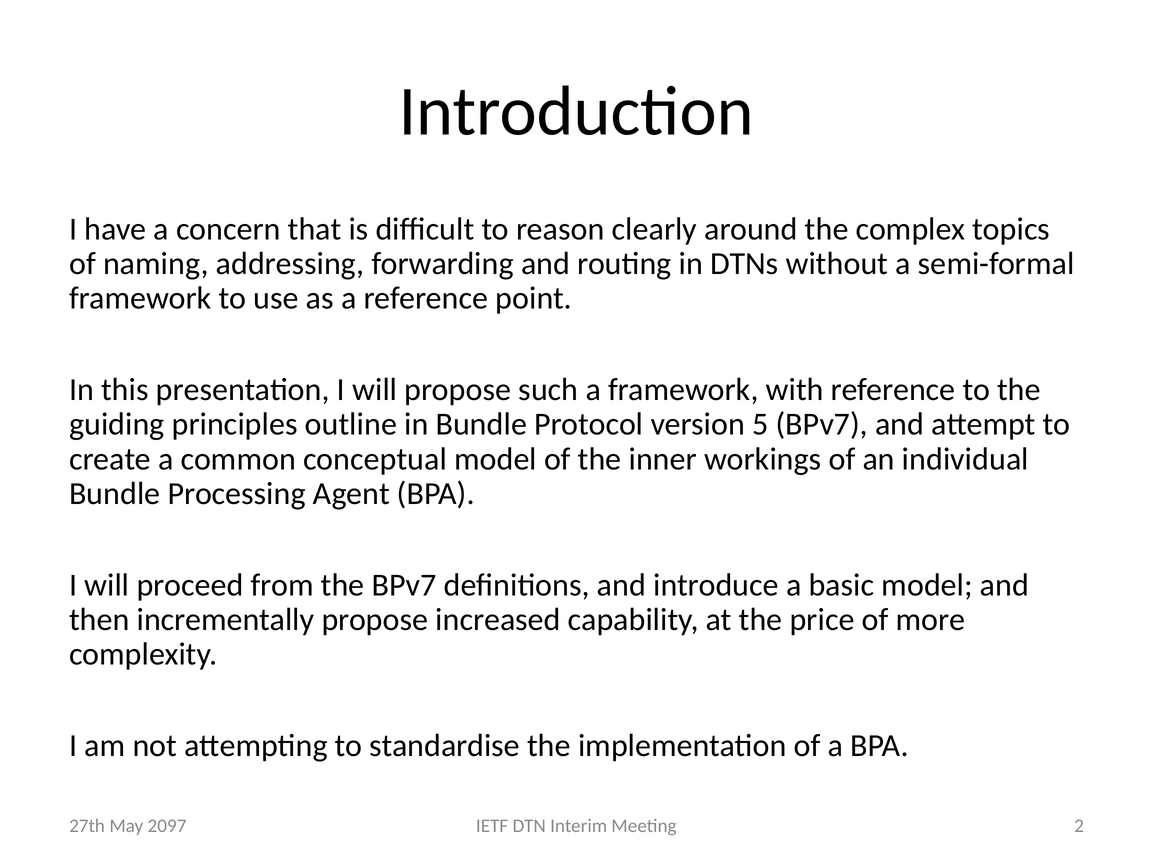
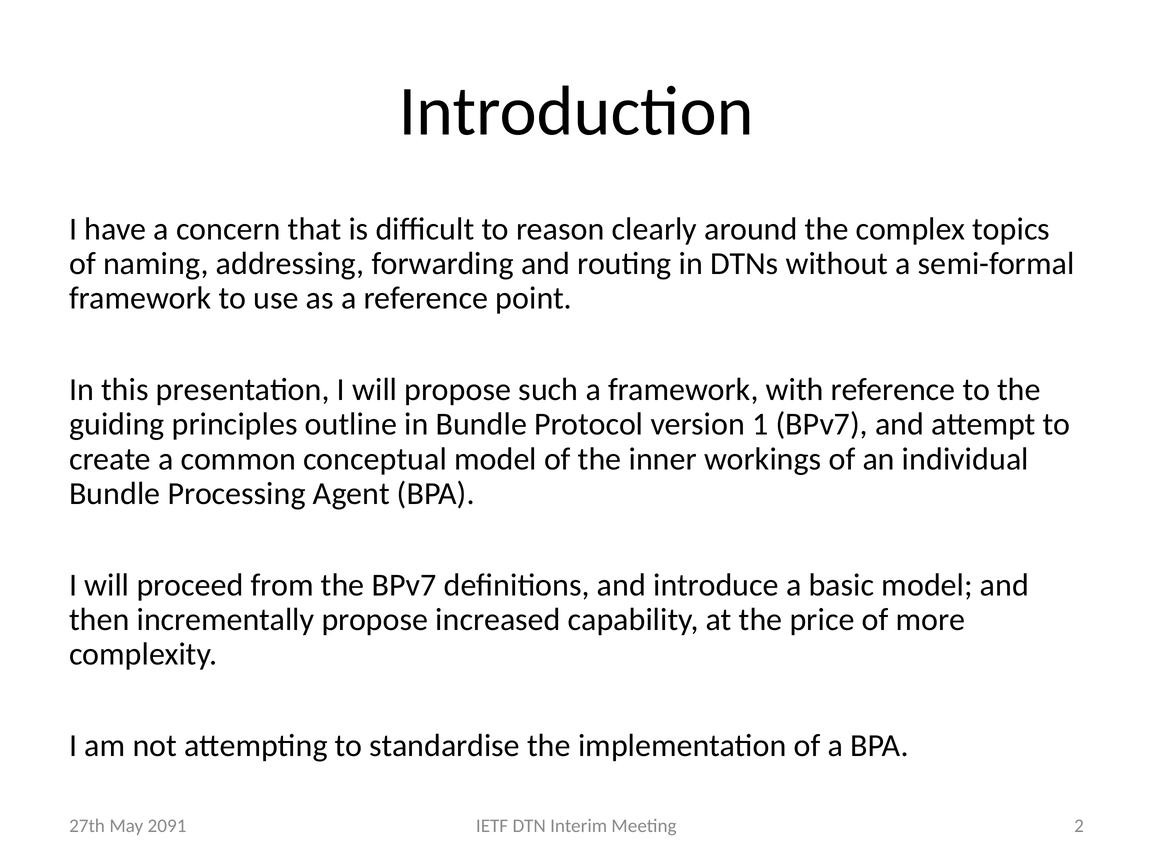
5: 5 -> 1 (760, 424)
2097: 2097 -> 2091 (167, 826)
